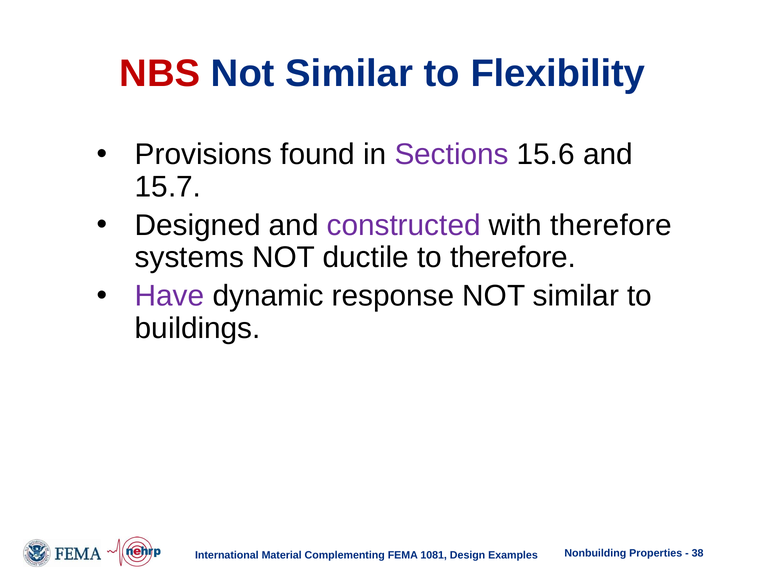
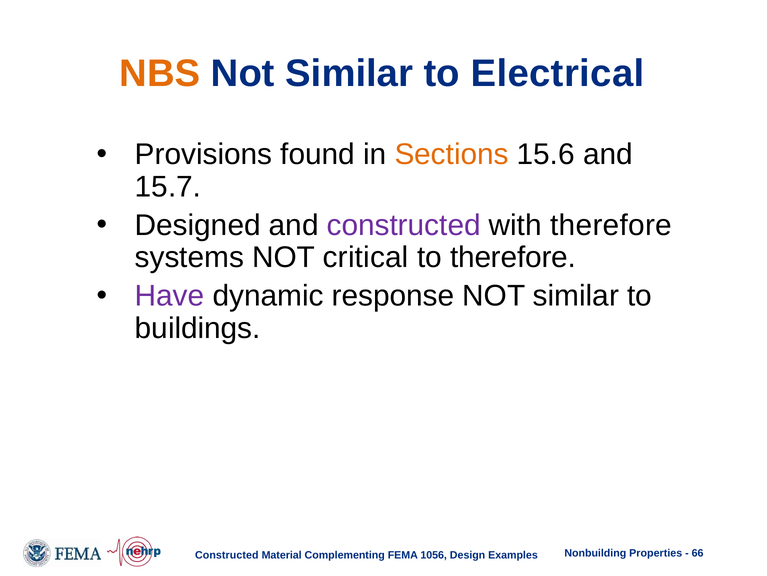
NBS colour: red -> orange (160, 73)
Flexibility: Flexibility -> Electrical (558, 73)
Sections colour: purple -> orange (452, 154)
ductile: ductile -> critical (366, 257)
International: International -> Constructed (227, 555)
1081: 1081 -> 1056 (434, 555)
38: 38 -> 66 (698, 553)
